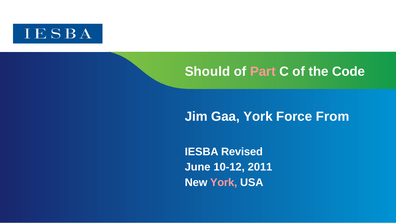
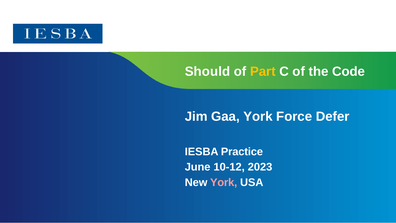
Part colour: pink -> yellow (263, 71)
From: From -> Defer (333, 116)
Revised: Revised -> Practice (242, 151)
2011: 2011 -> 2023 (260, 167)
